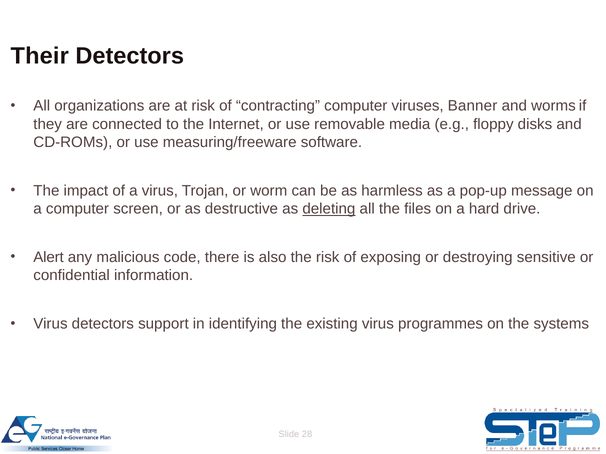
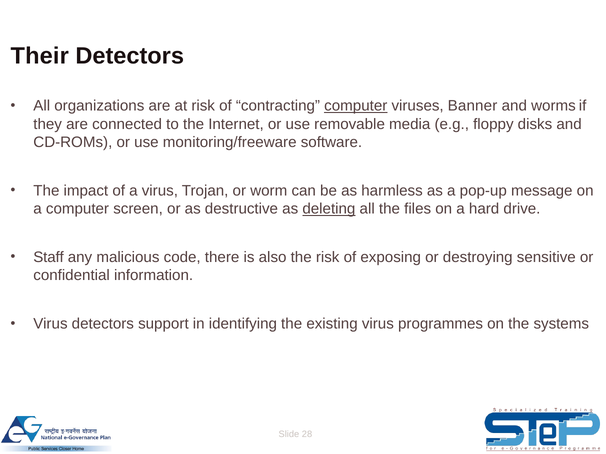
computer underline: none -> present (356, 106)
measuring/freeware: measuring/freeware -> monitoring/freeware (230, 142)
Alert: Alert -> Staff (49, 258)
